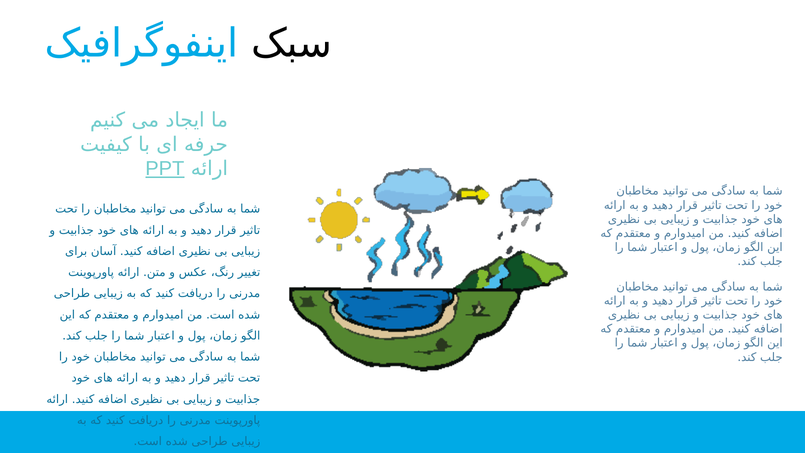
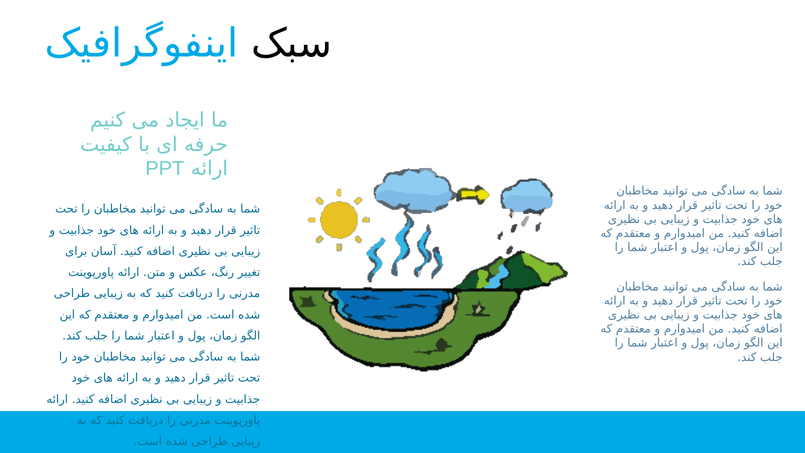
PPT underline: present -> none (165, 168)
